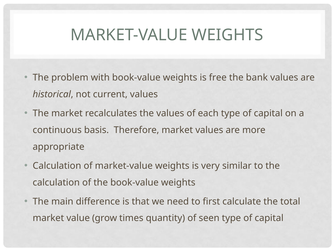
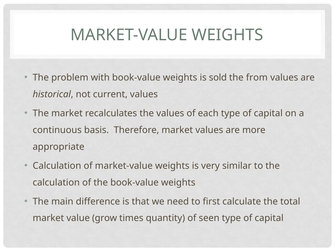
free: free -> sold (218, 78)
bank: bank -> from (257, 78)
